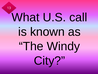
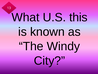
call: call -> this (78, 17)
